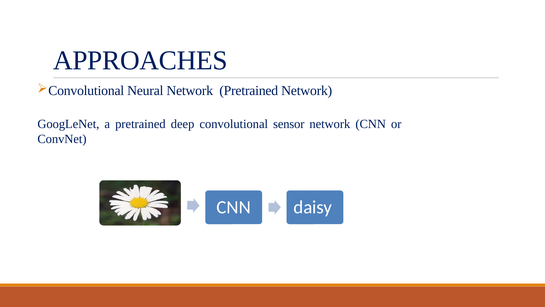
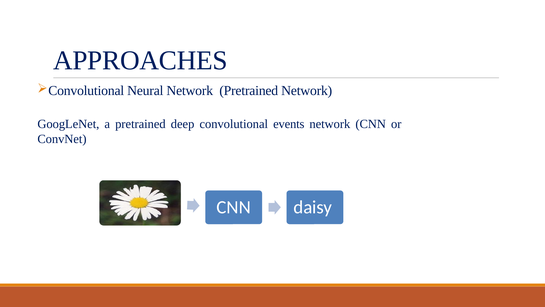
sensor: sensor -> events (289, 124)
